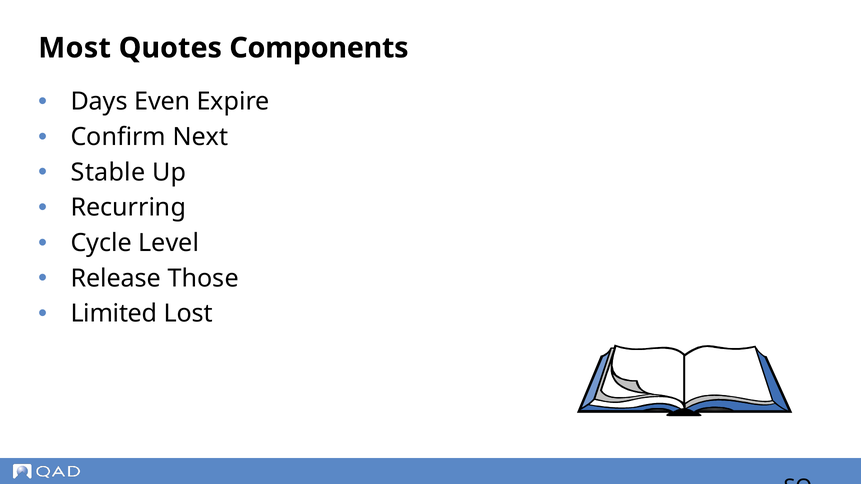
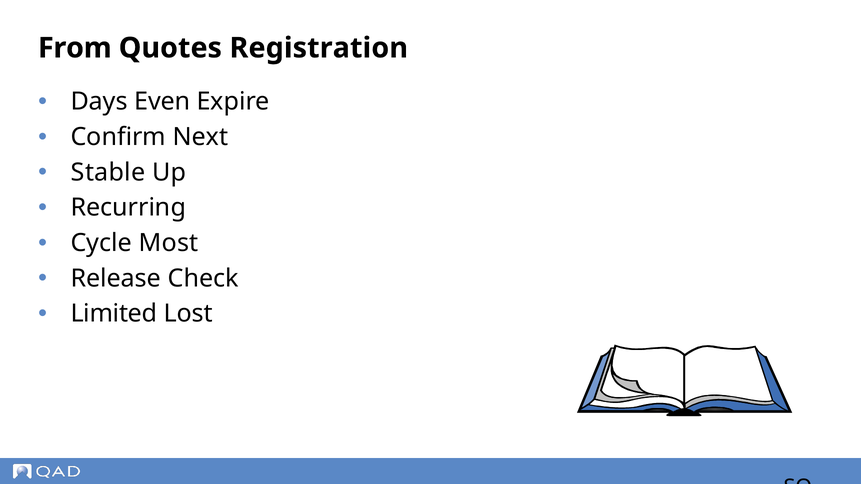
Most: Most -> From (75, 48)
Components: Components -> Registration (319, 48)
Level: Level -> Most (169, 243)
Those: Those -> Check (203, 278)
